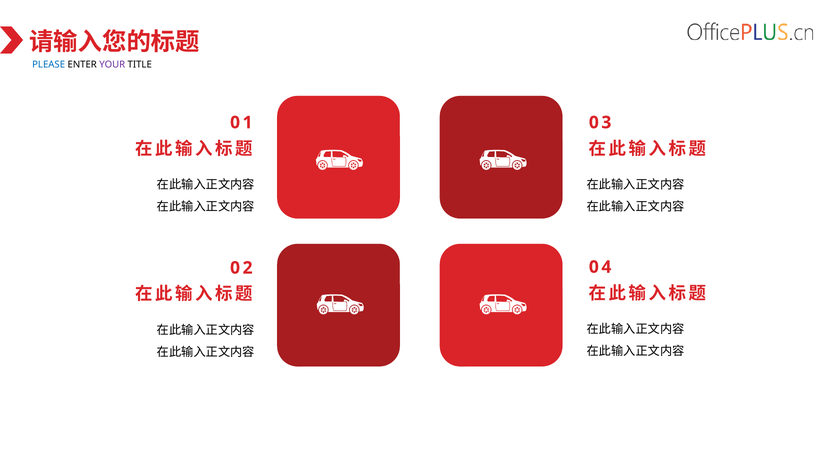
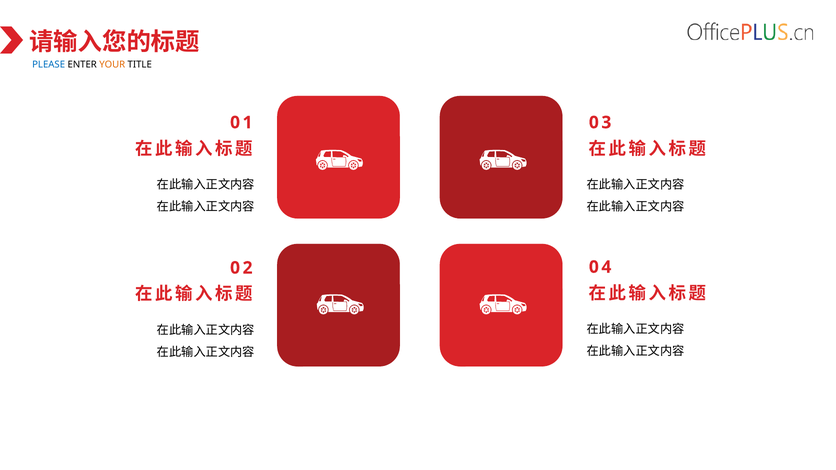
YOUR colour: purple -> orange (112, 65)
